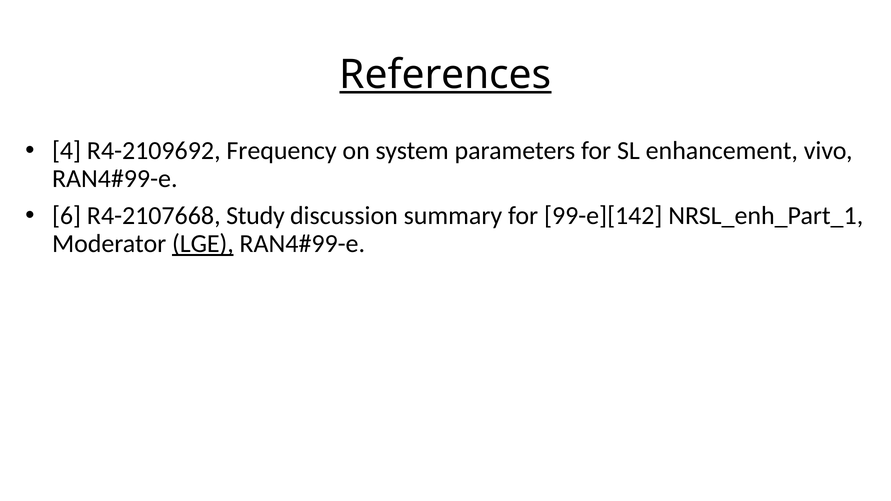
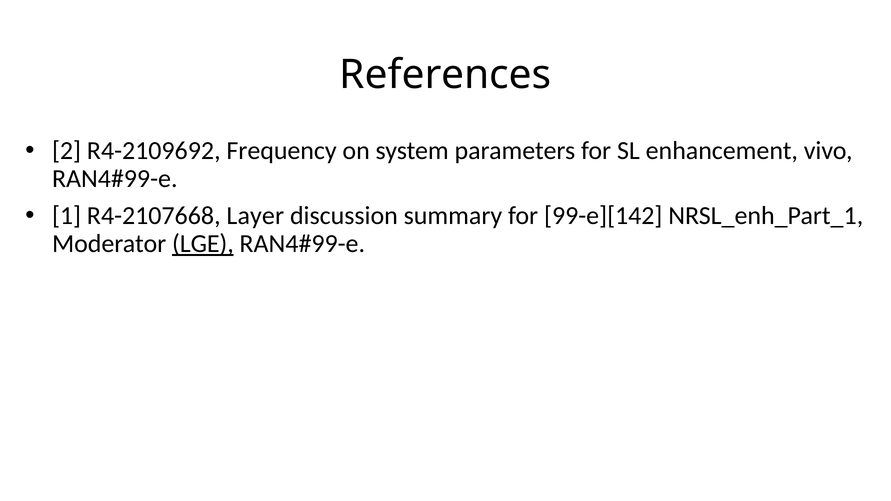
References underline: present -> none (445, 75)
4: 4 -> 2 (67, 151)
6: 6 -> 1 (67, 216)
Study: Study -> Layer (255, 216)
